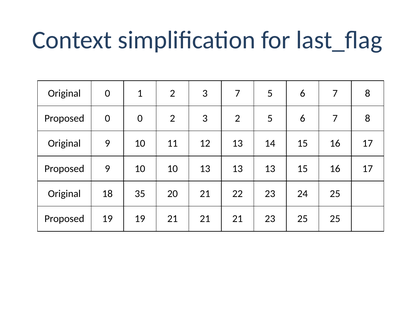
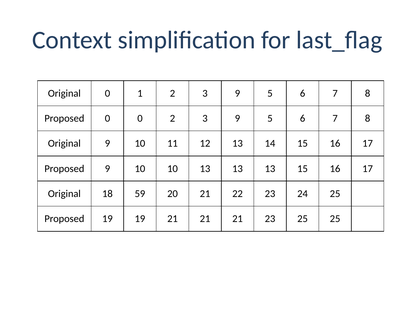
1 2 3 7: 7 -> 9 (238, 93)
0 2 3 2: 2 -> 9 (238, 118)
35: 35 -> 59 (140, 193)
